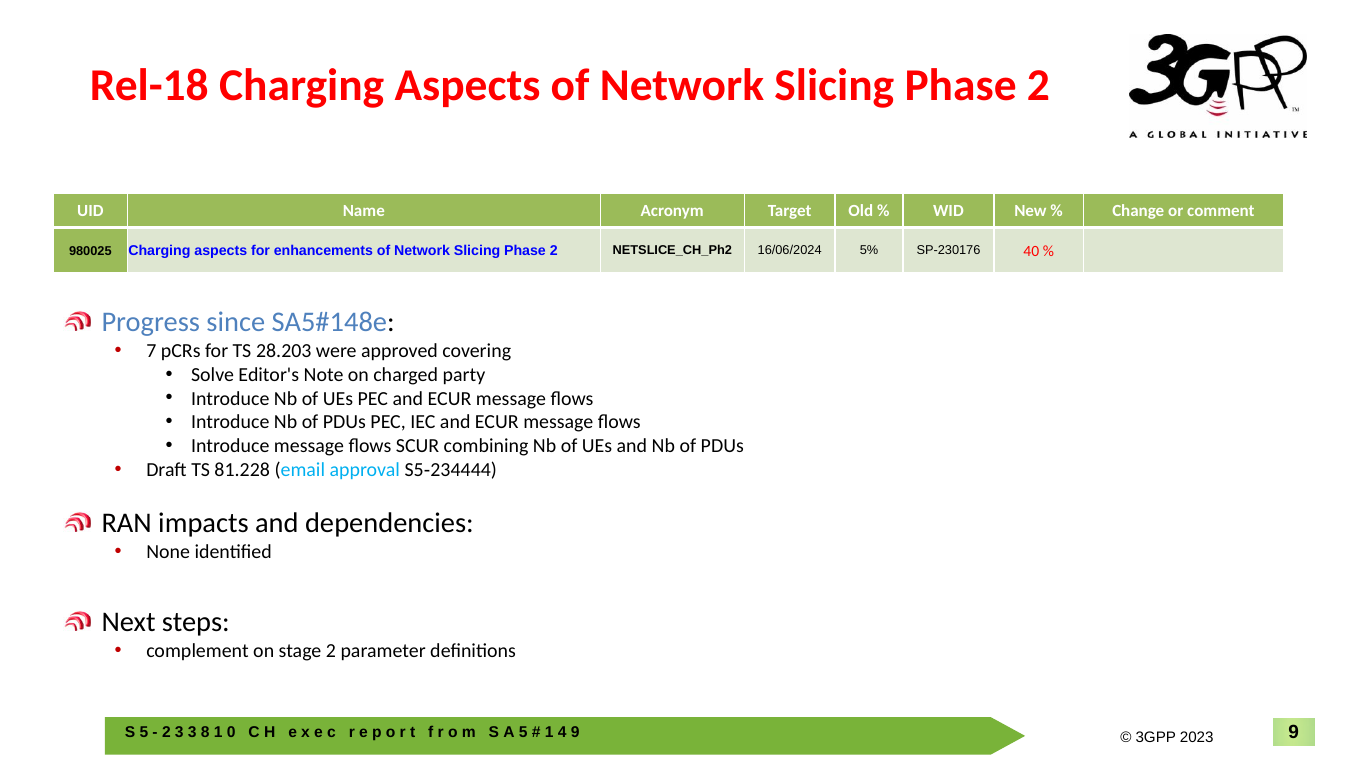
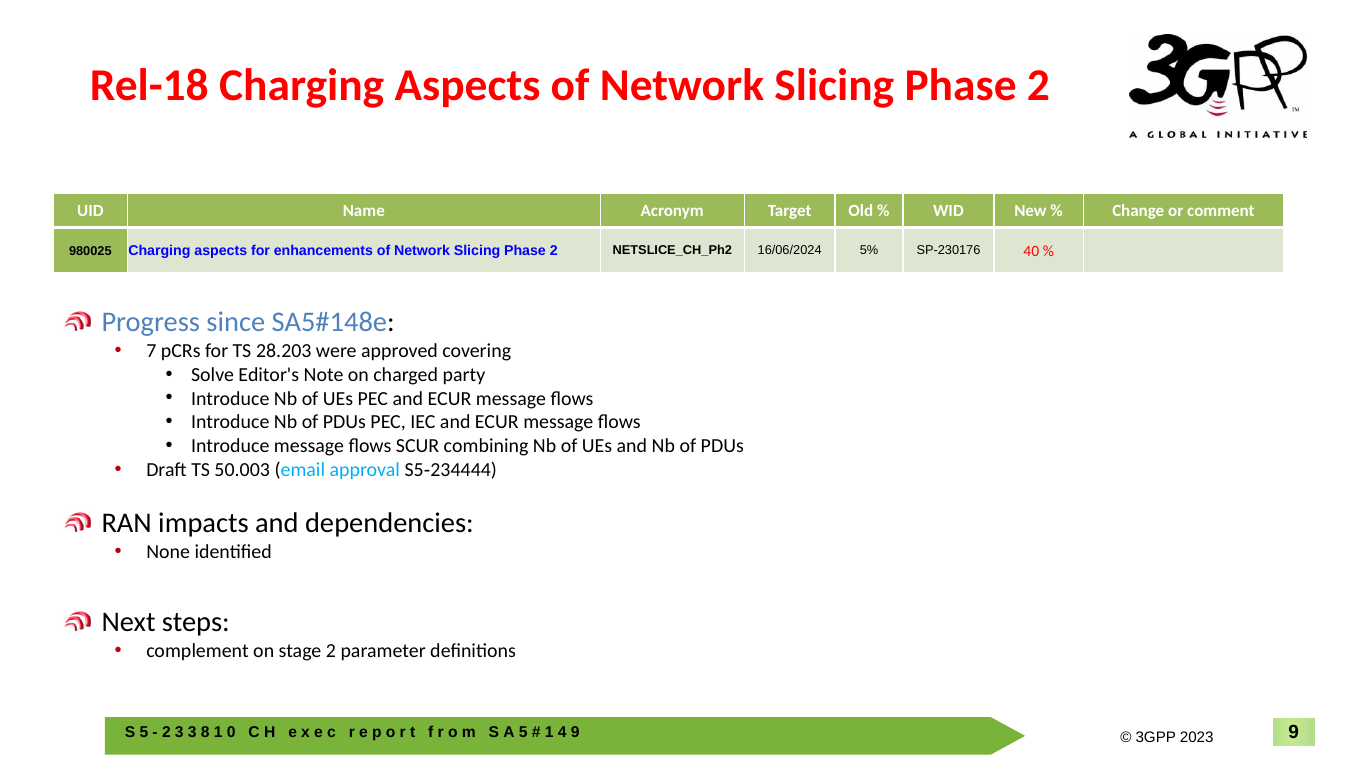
81.228: 81.228 -> 50.003 (242, 470)
